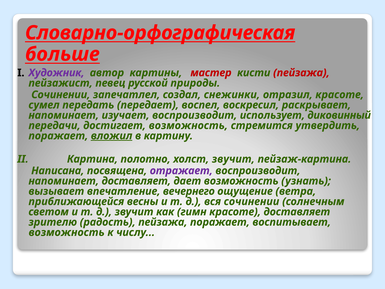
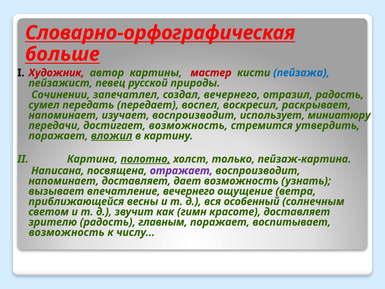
Художник colour: purple -> red (56, 73)
пейзажа colour: red -> blue (301, 73)
создал снежинки: снежинки -> вечернего (232, 95)
отразил красоте: красоте -> радость (340, 95)
диковинный: диковинный -> миниатюру (339, 115)
полотно underline: none -> present (146, 159)
холст звучит: звучит -> только (233, 159)
вся сочинении: сочинении -> особенный (252, 201)
радость пейзажа: пейзажа -> главным (163, 222)
